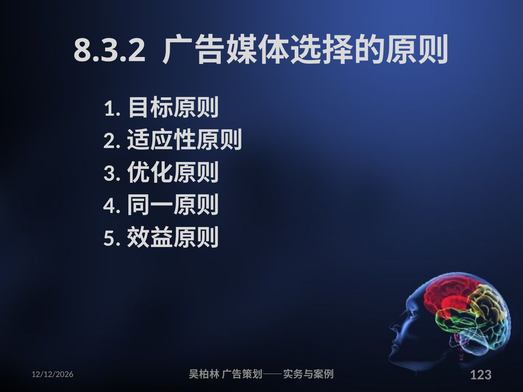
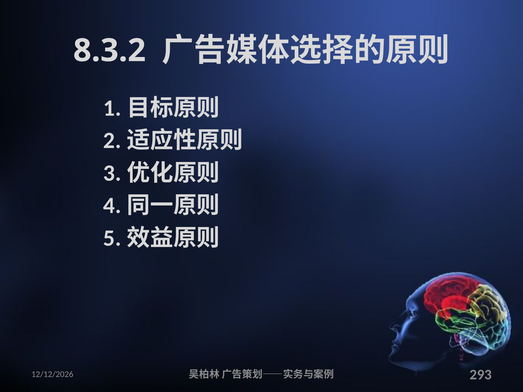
123: 123 -> 293 (481, 375)
